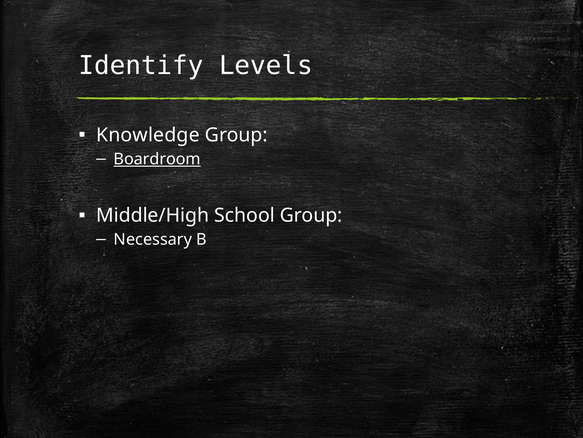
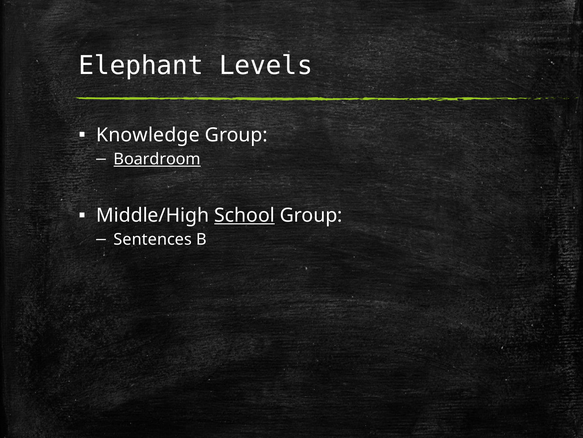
Identify: Identify -> Elephant (141, 65)
School underline: none -> present (245, 215)
Necessary: Necessary -> Sentences (153, 239)
